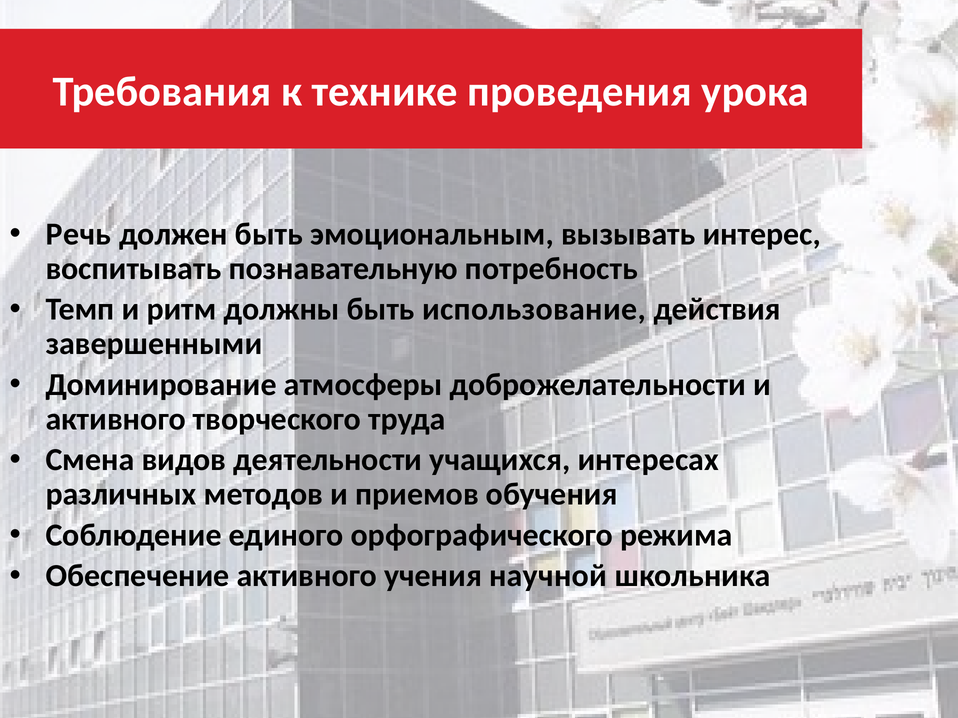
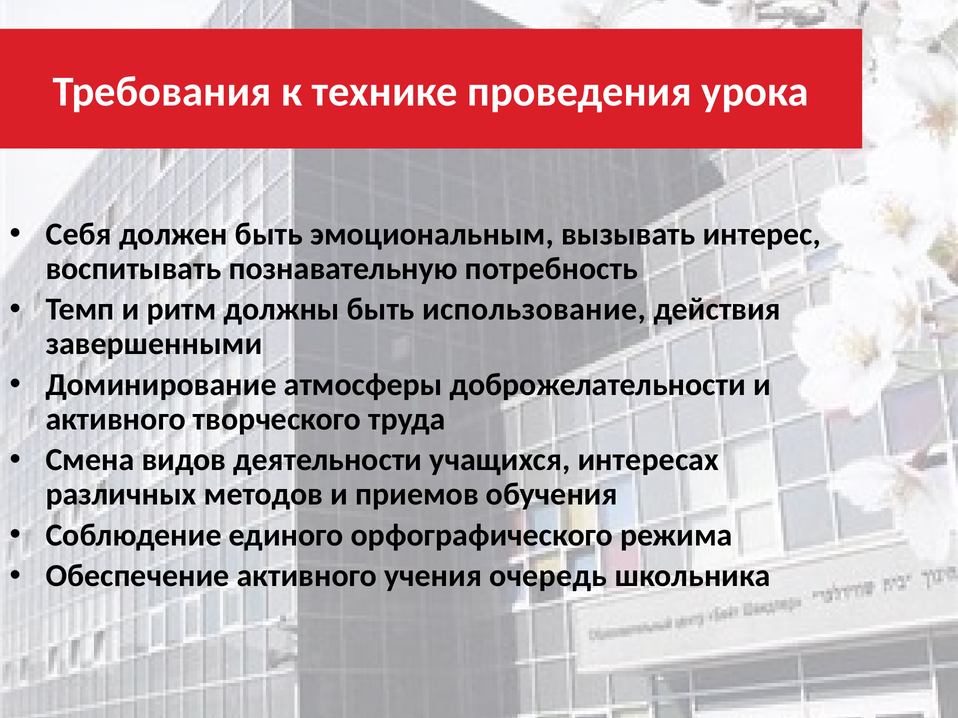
Речь: Речь -> Себя (79, 234)
научной: научной -> очередь (548, 576)
